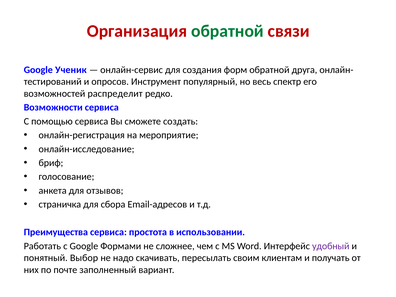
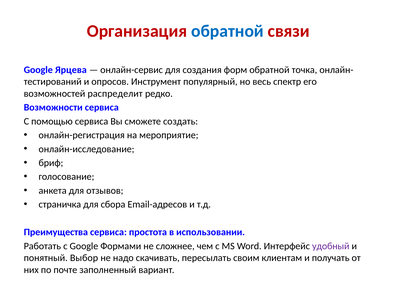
обратной colour: green -> blue (227, 31)
Ученик: Ученик -> Ярцева (71, 70)
друга: друга -> точка (304, 70)
